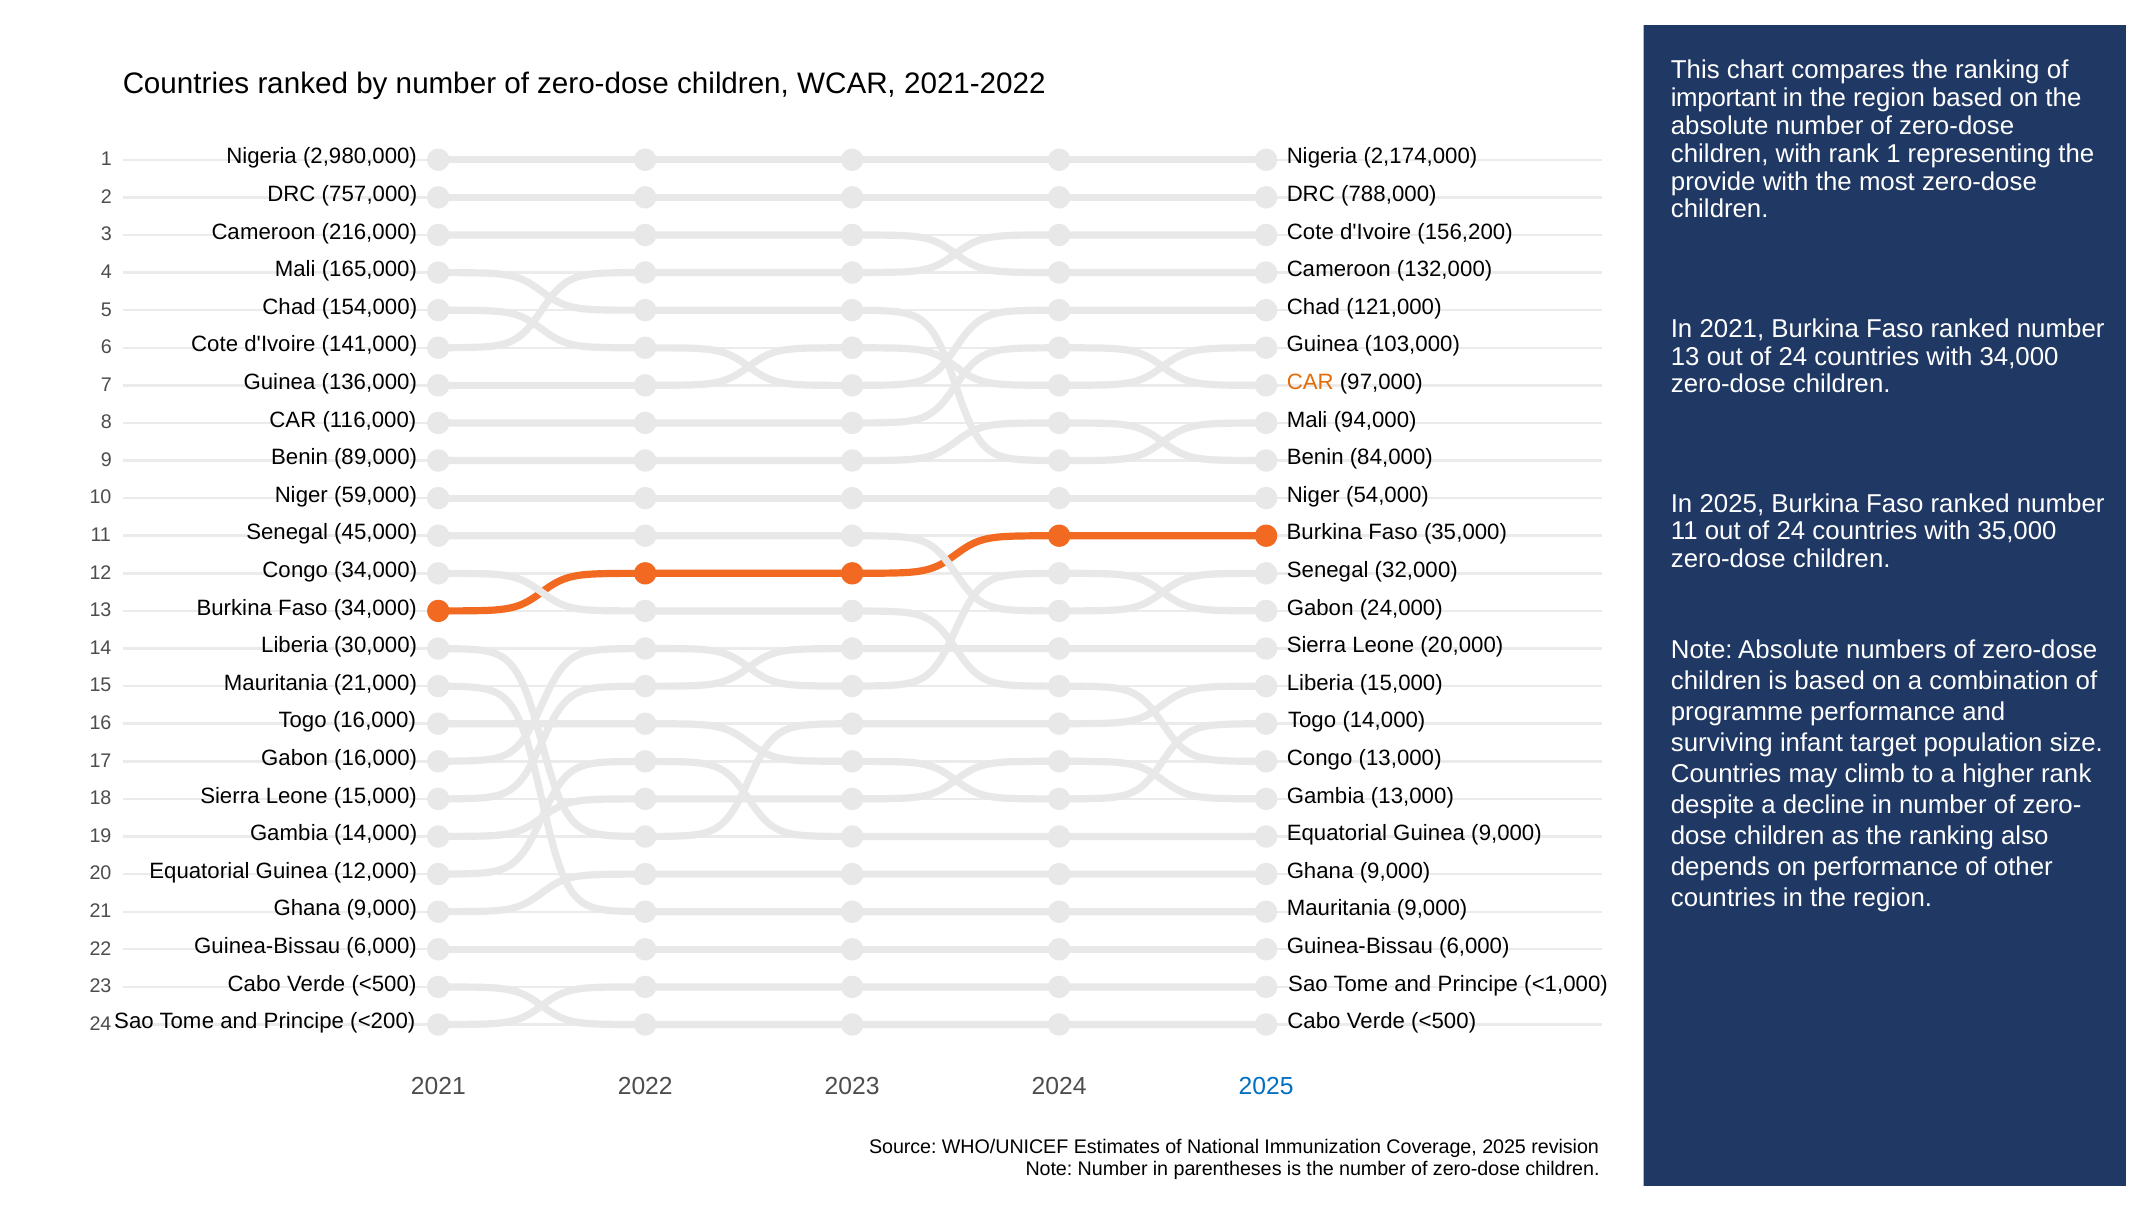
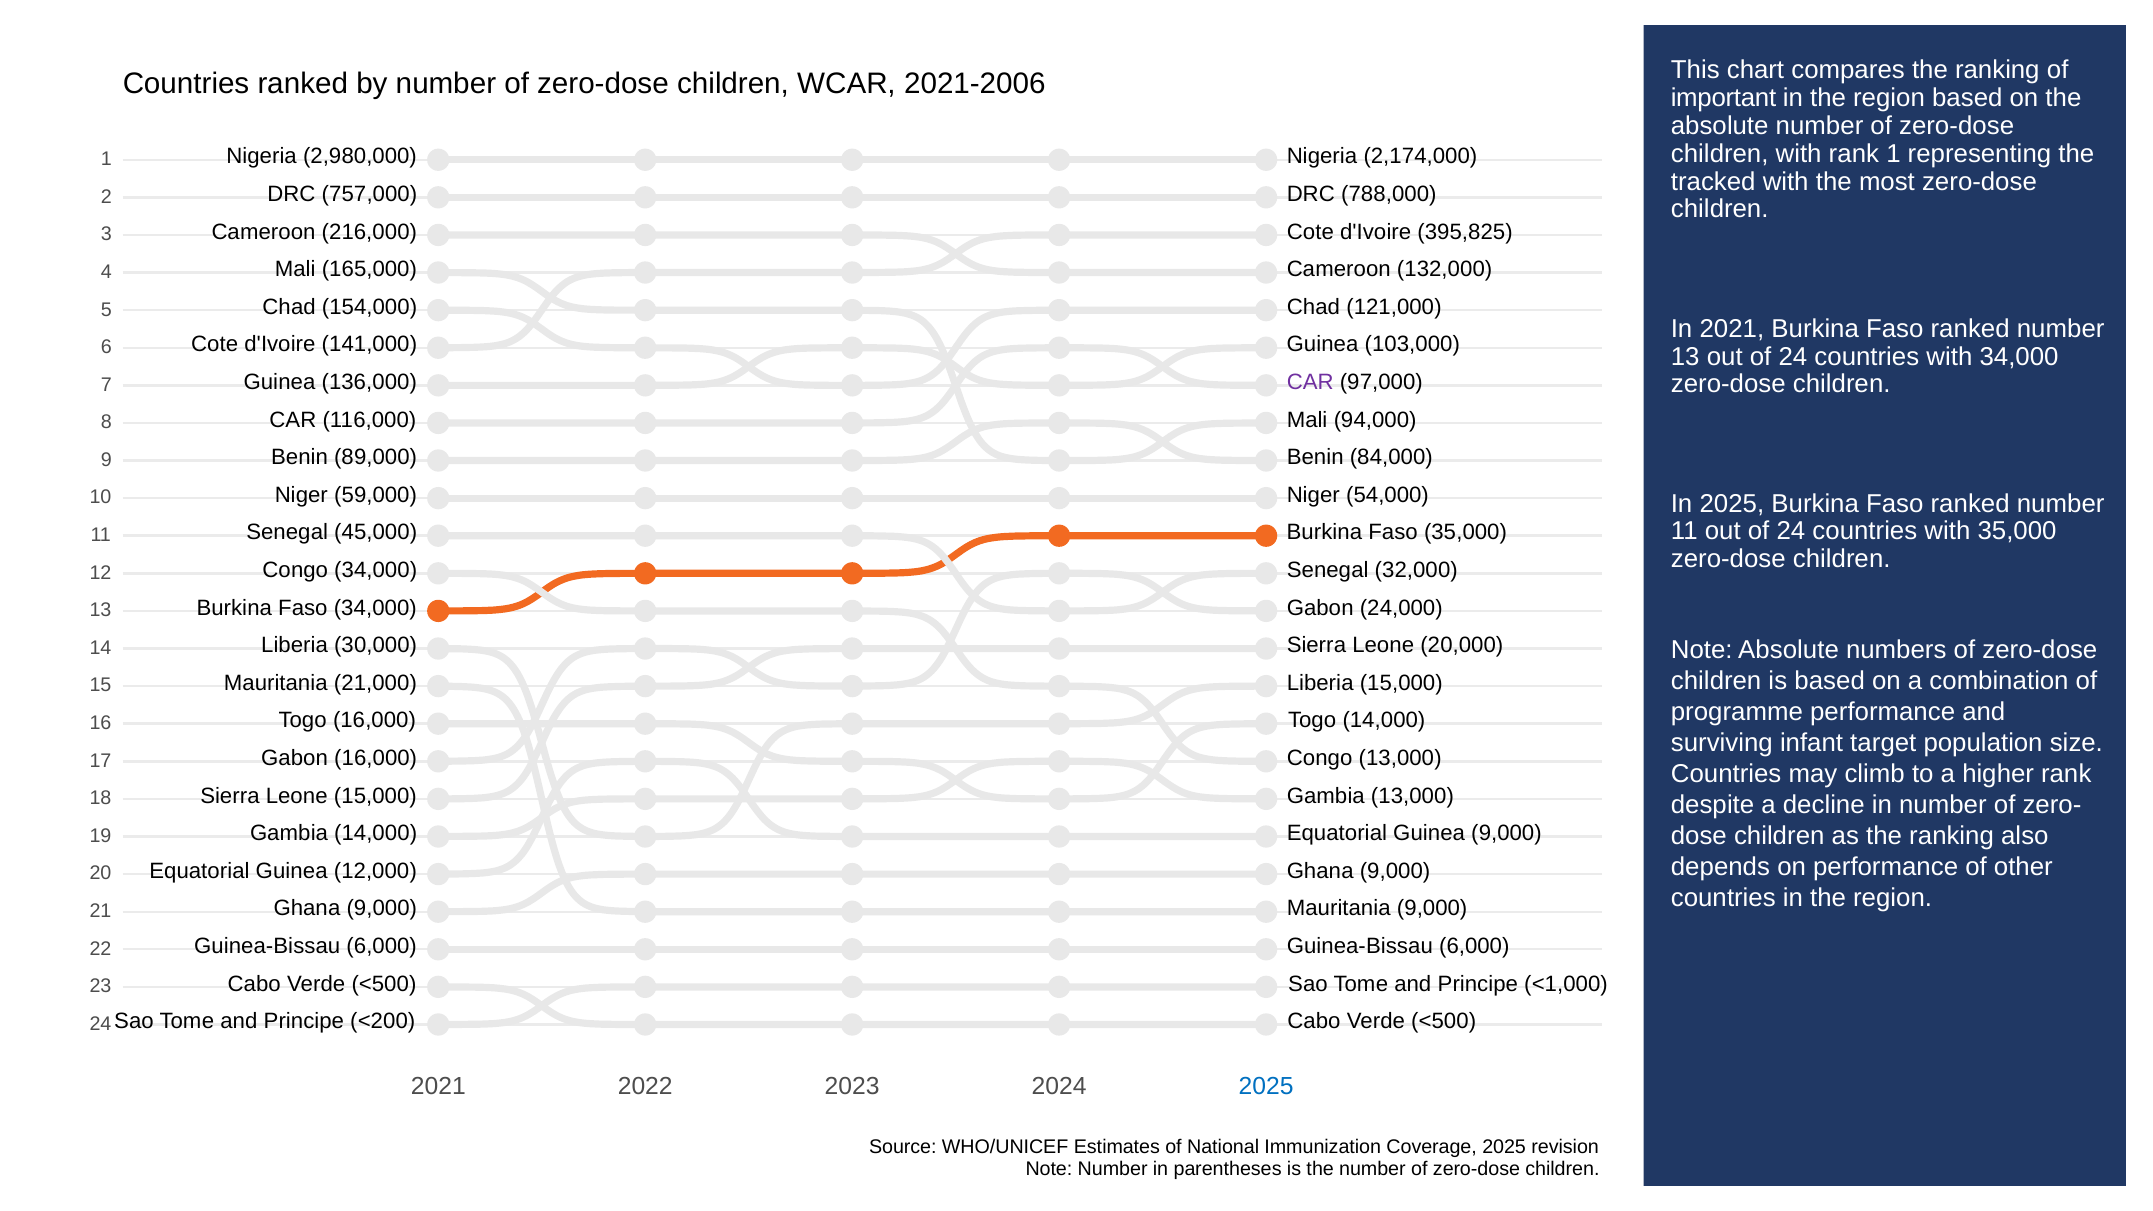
2021-2022: 2021-2022 -> 2021-2006 (975, 83)
provide: provide -> tracked (1713, 182)
156,200: 156,200 -> 395,825 (1465, 232)
CAR colour: orange -> purple (1310, 382)
